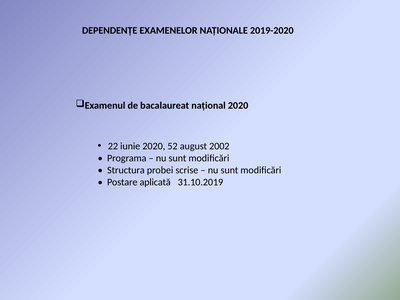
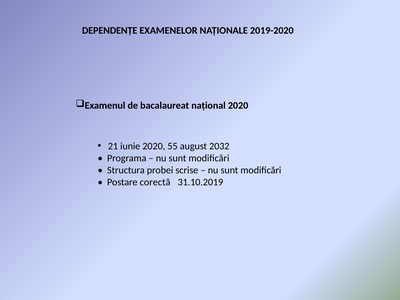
22: 22 -> 21 (113, 146)
52: 52 -> 55 (173, 146)
2002: 2002 -> 2032 (219, 146)
aplicată: aplicată -> corectă (155, 182)
